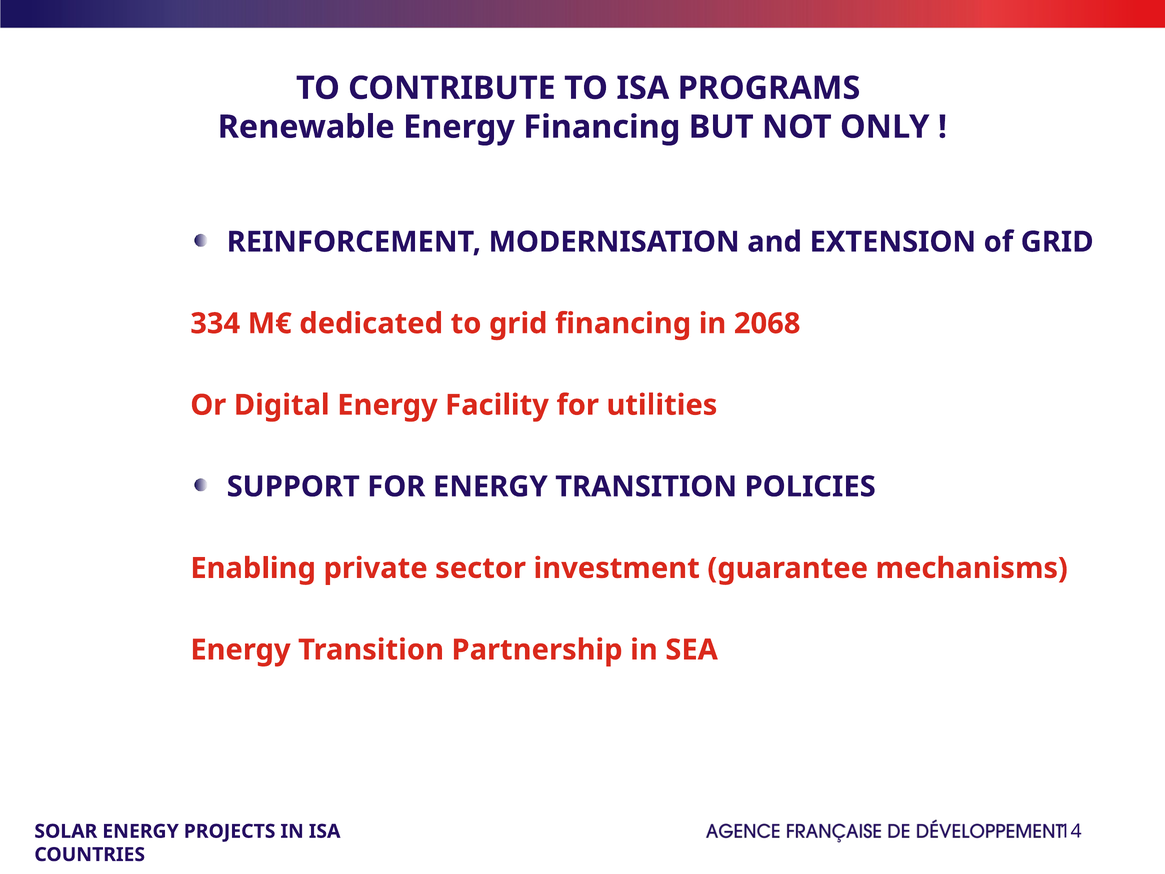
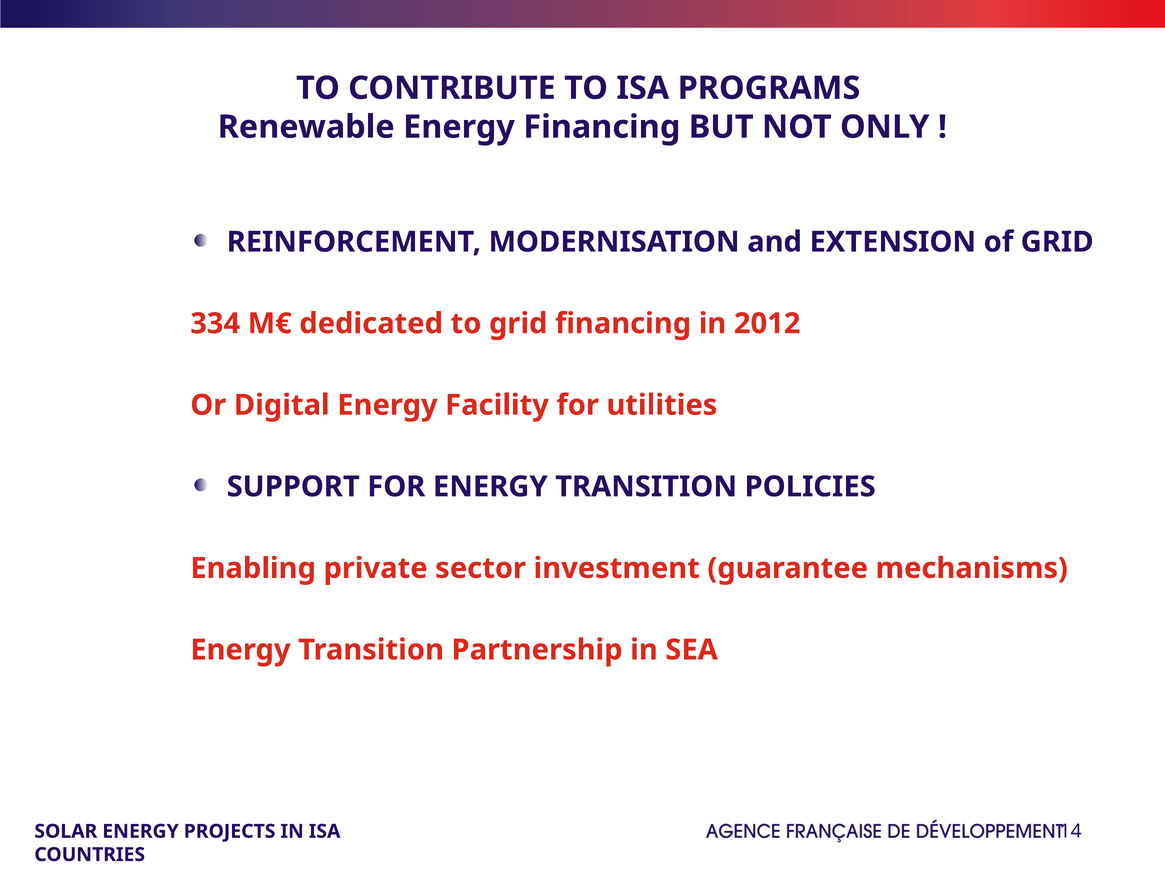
2068: 2068 -> 2012 (767, 323)
